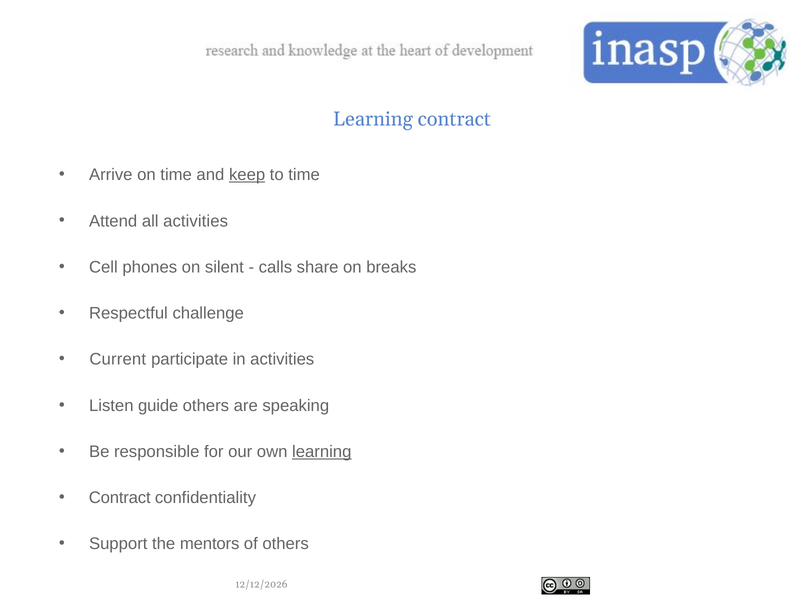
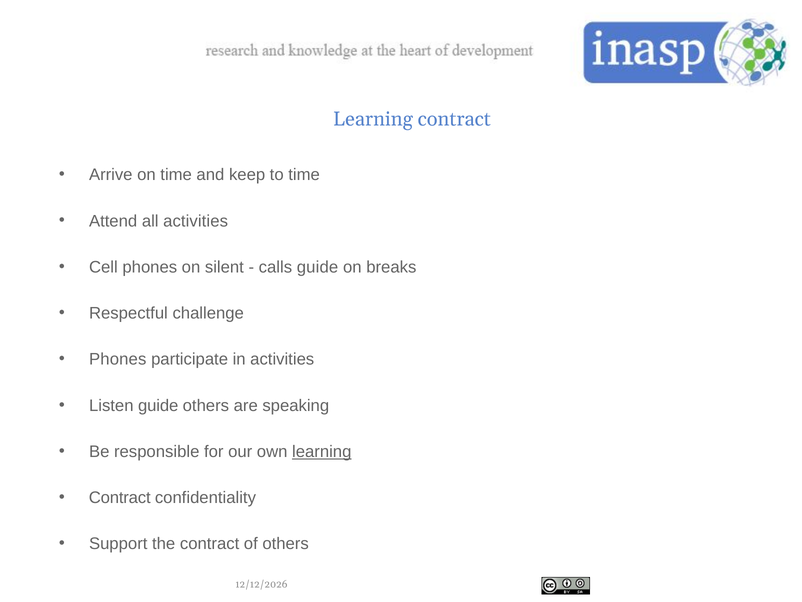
keep underline: present -> none (247, 175)
calls share: share -> guide (318, 267)
Current: Current -> Phones (118, 359)
the mentors: mentors -> contract (210, 544)
